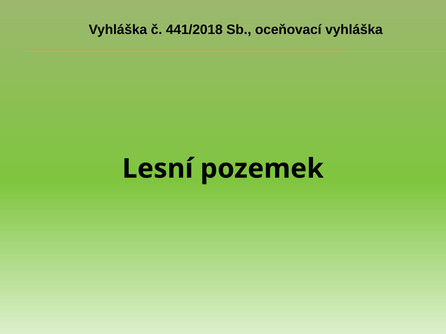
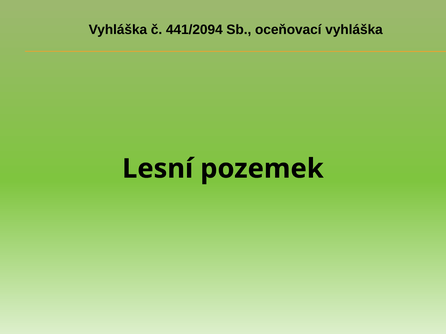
441/2018: 441/2018 -> 441/2094 (194, 30)
